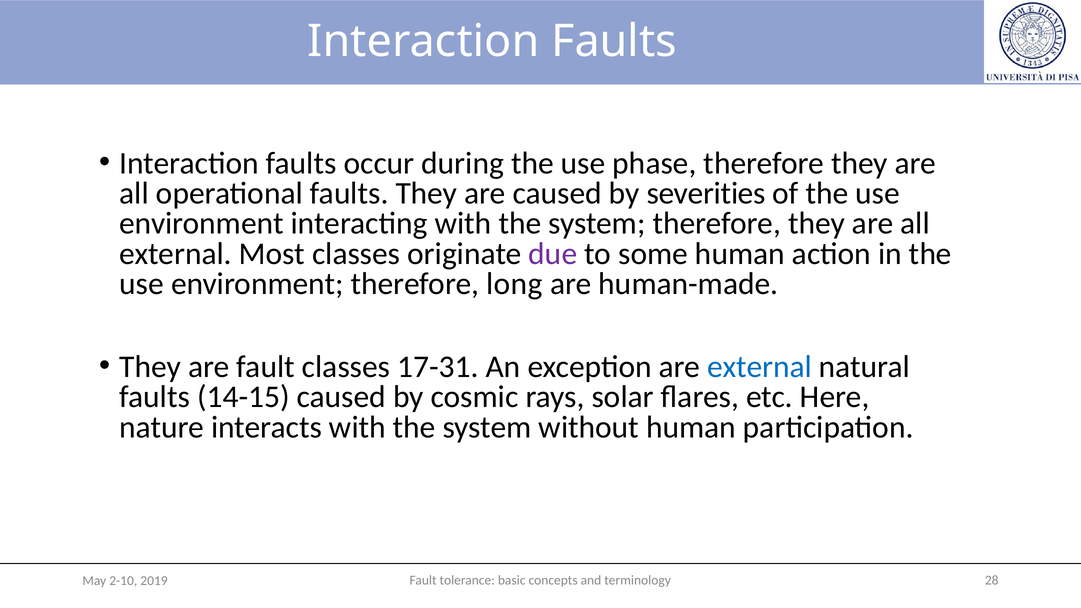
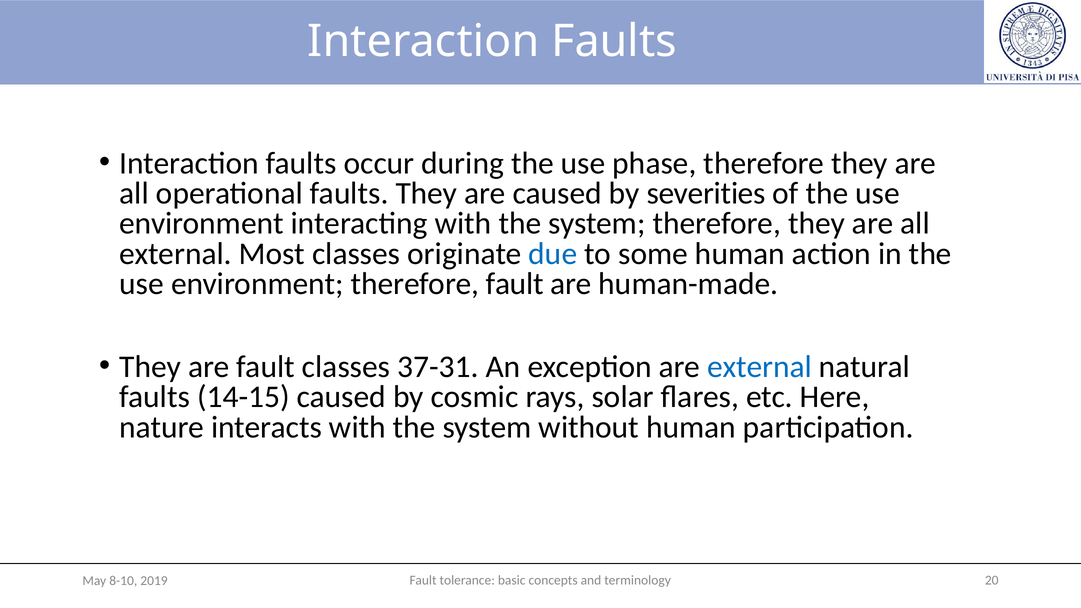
due colour: purple -> blue (553, 254)
therefore long: long -> fault (515, 284)
17-31: 17-31 -> 37-31 (438, 367)
28: 28 -> 20 (992, 581)
2-10: 2-10 -> 8-10 (123, 581)
